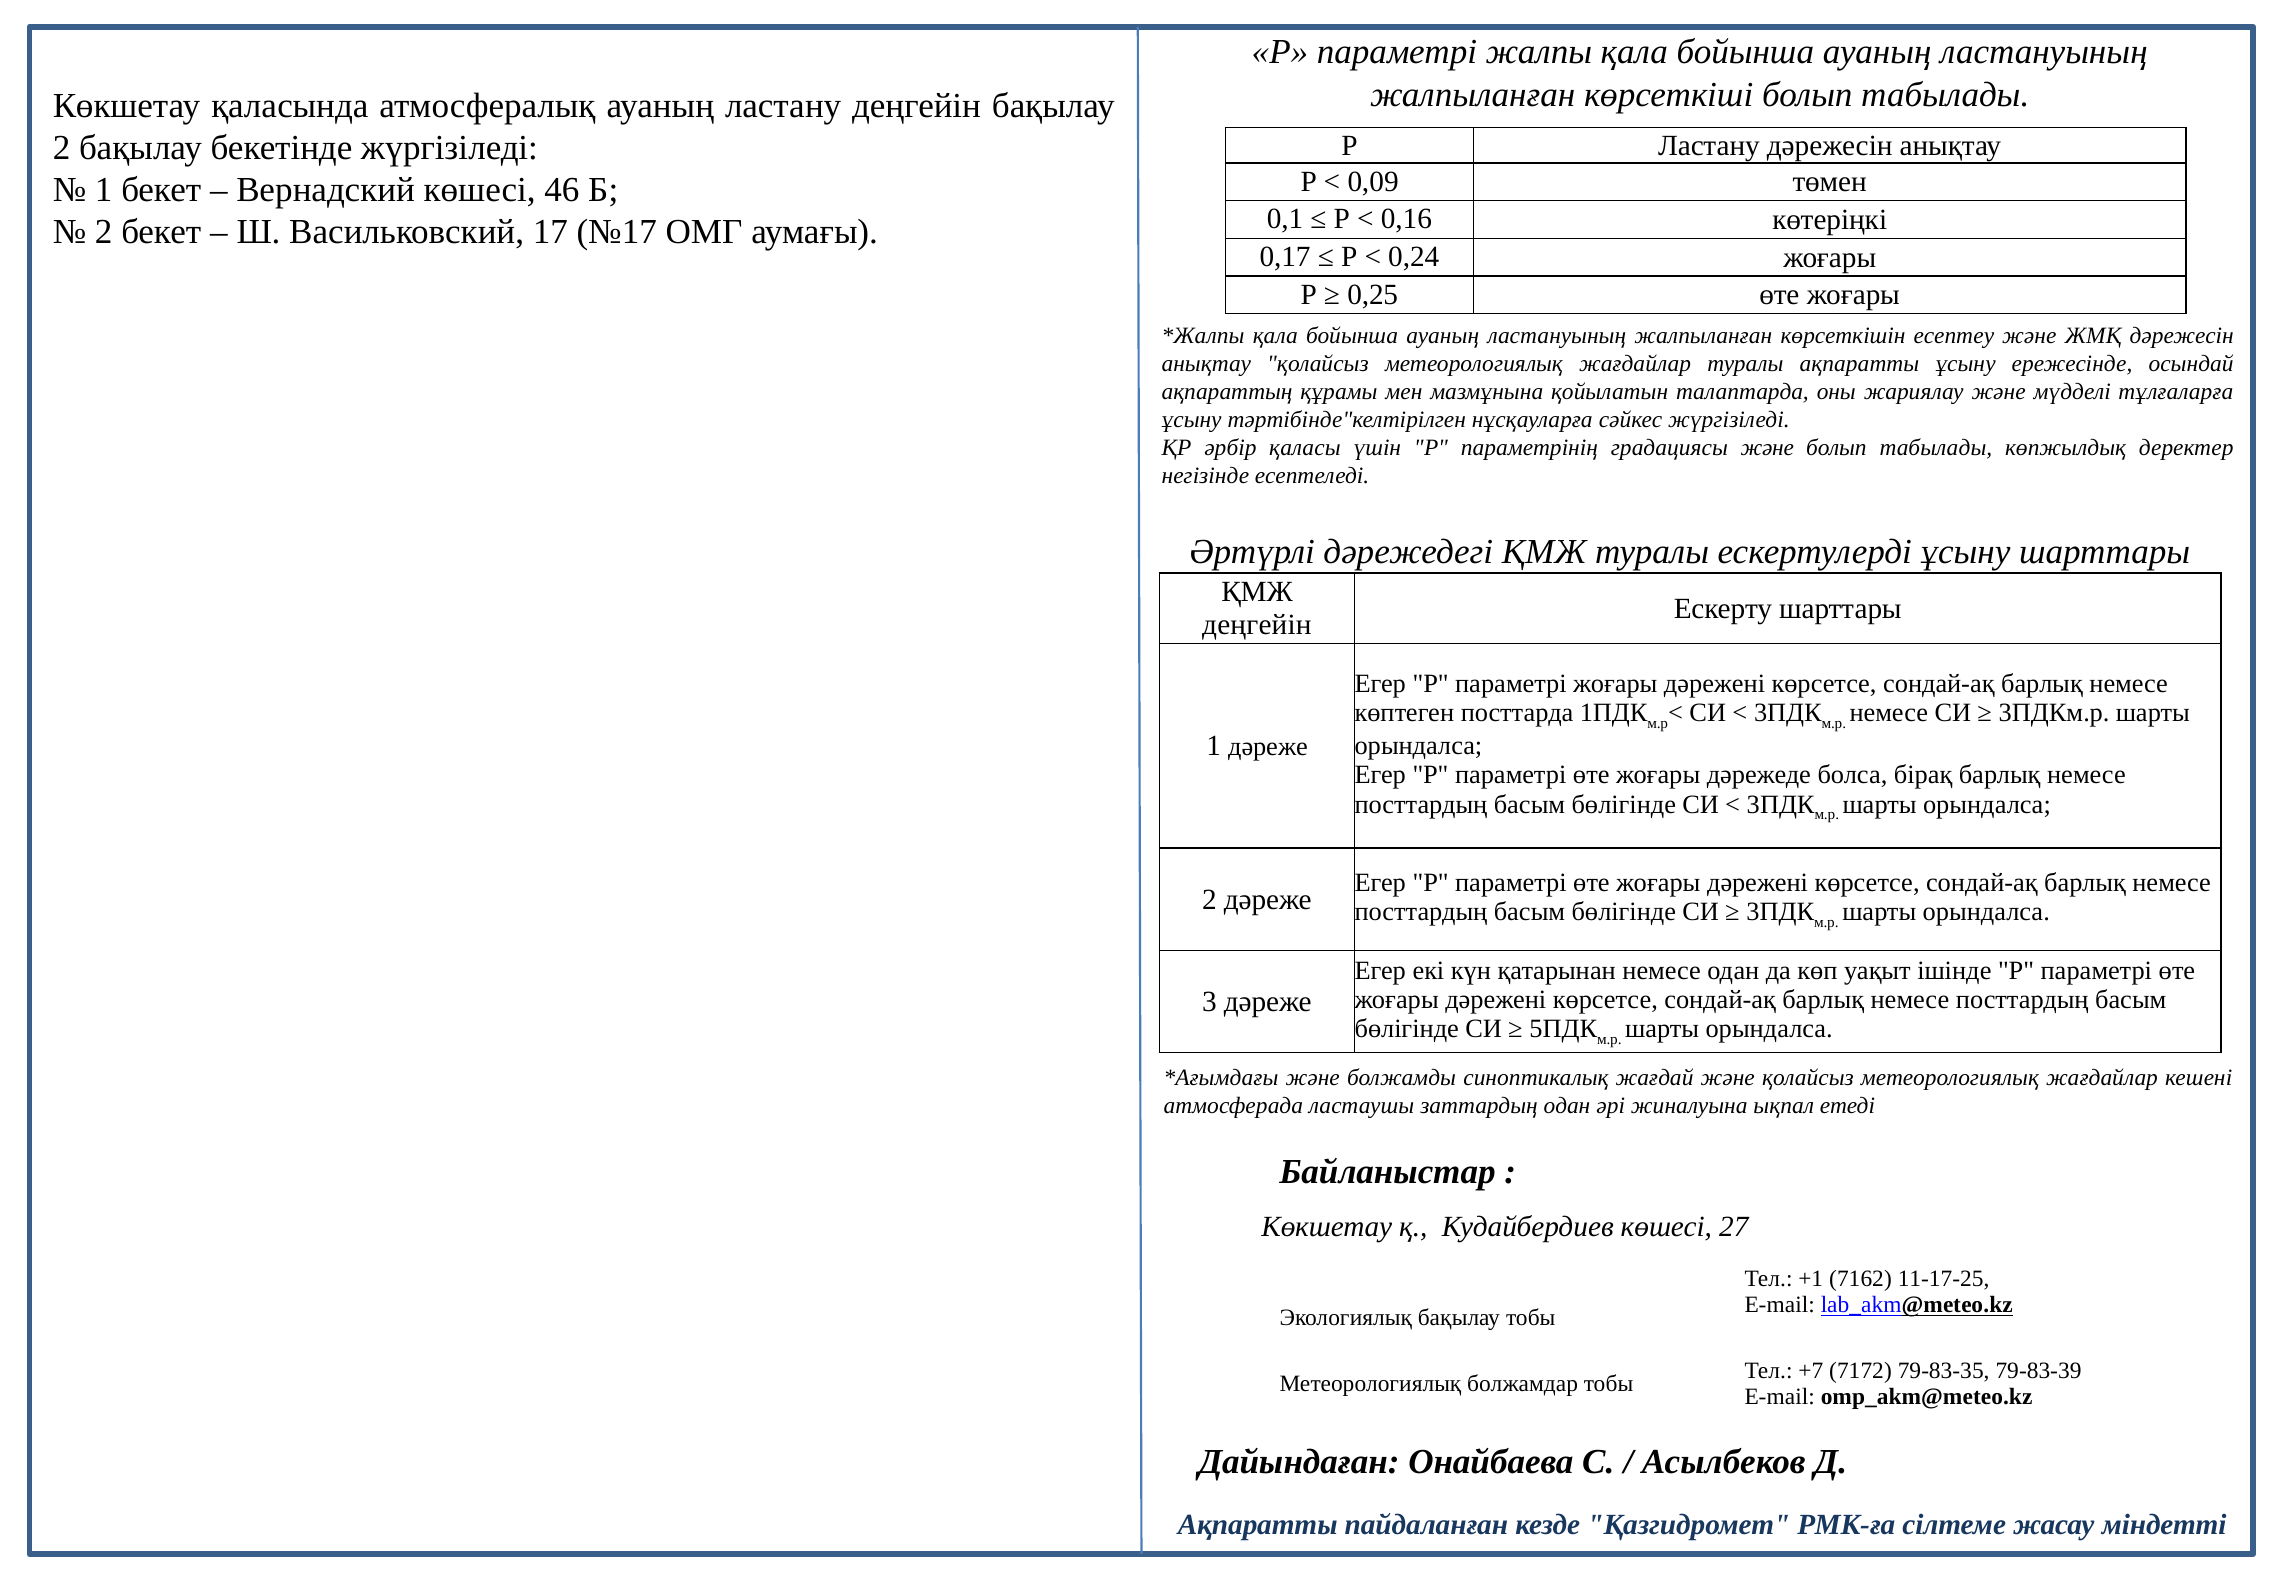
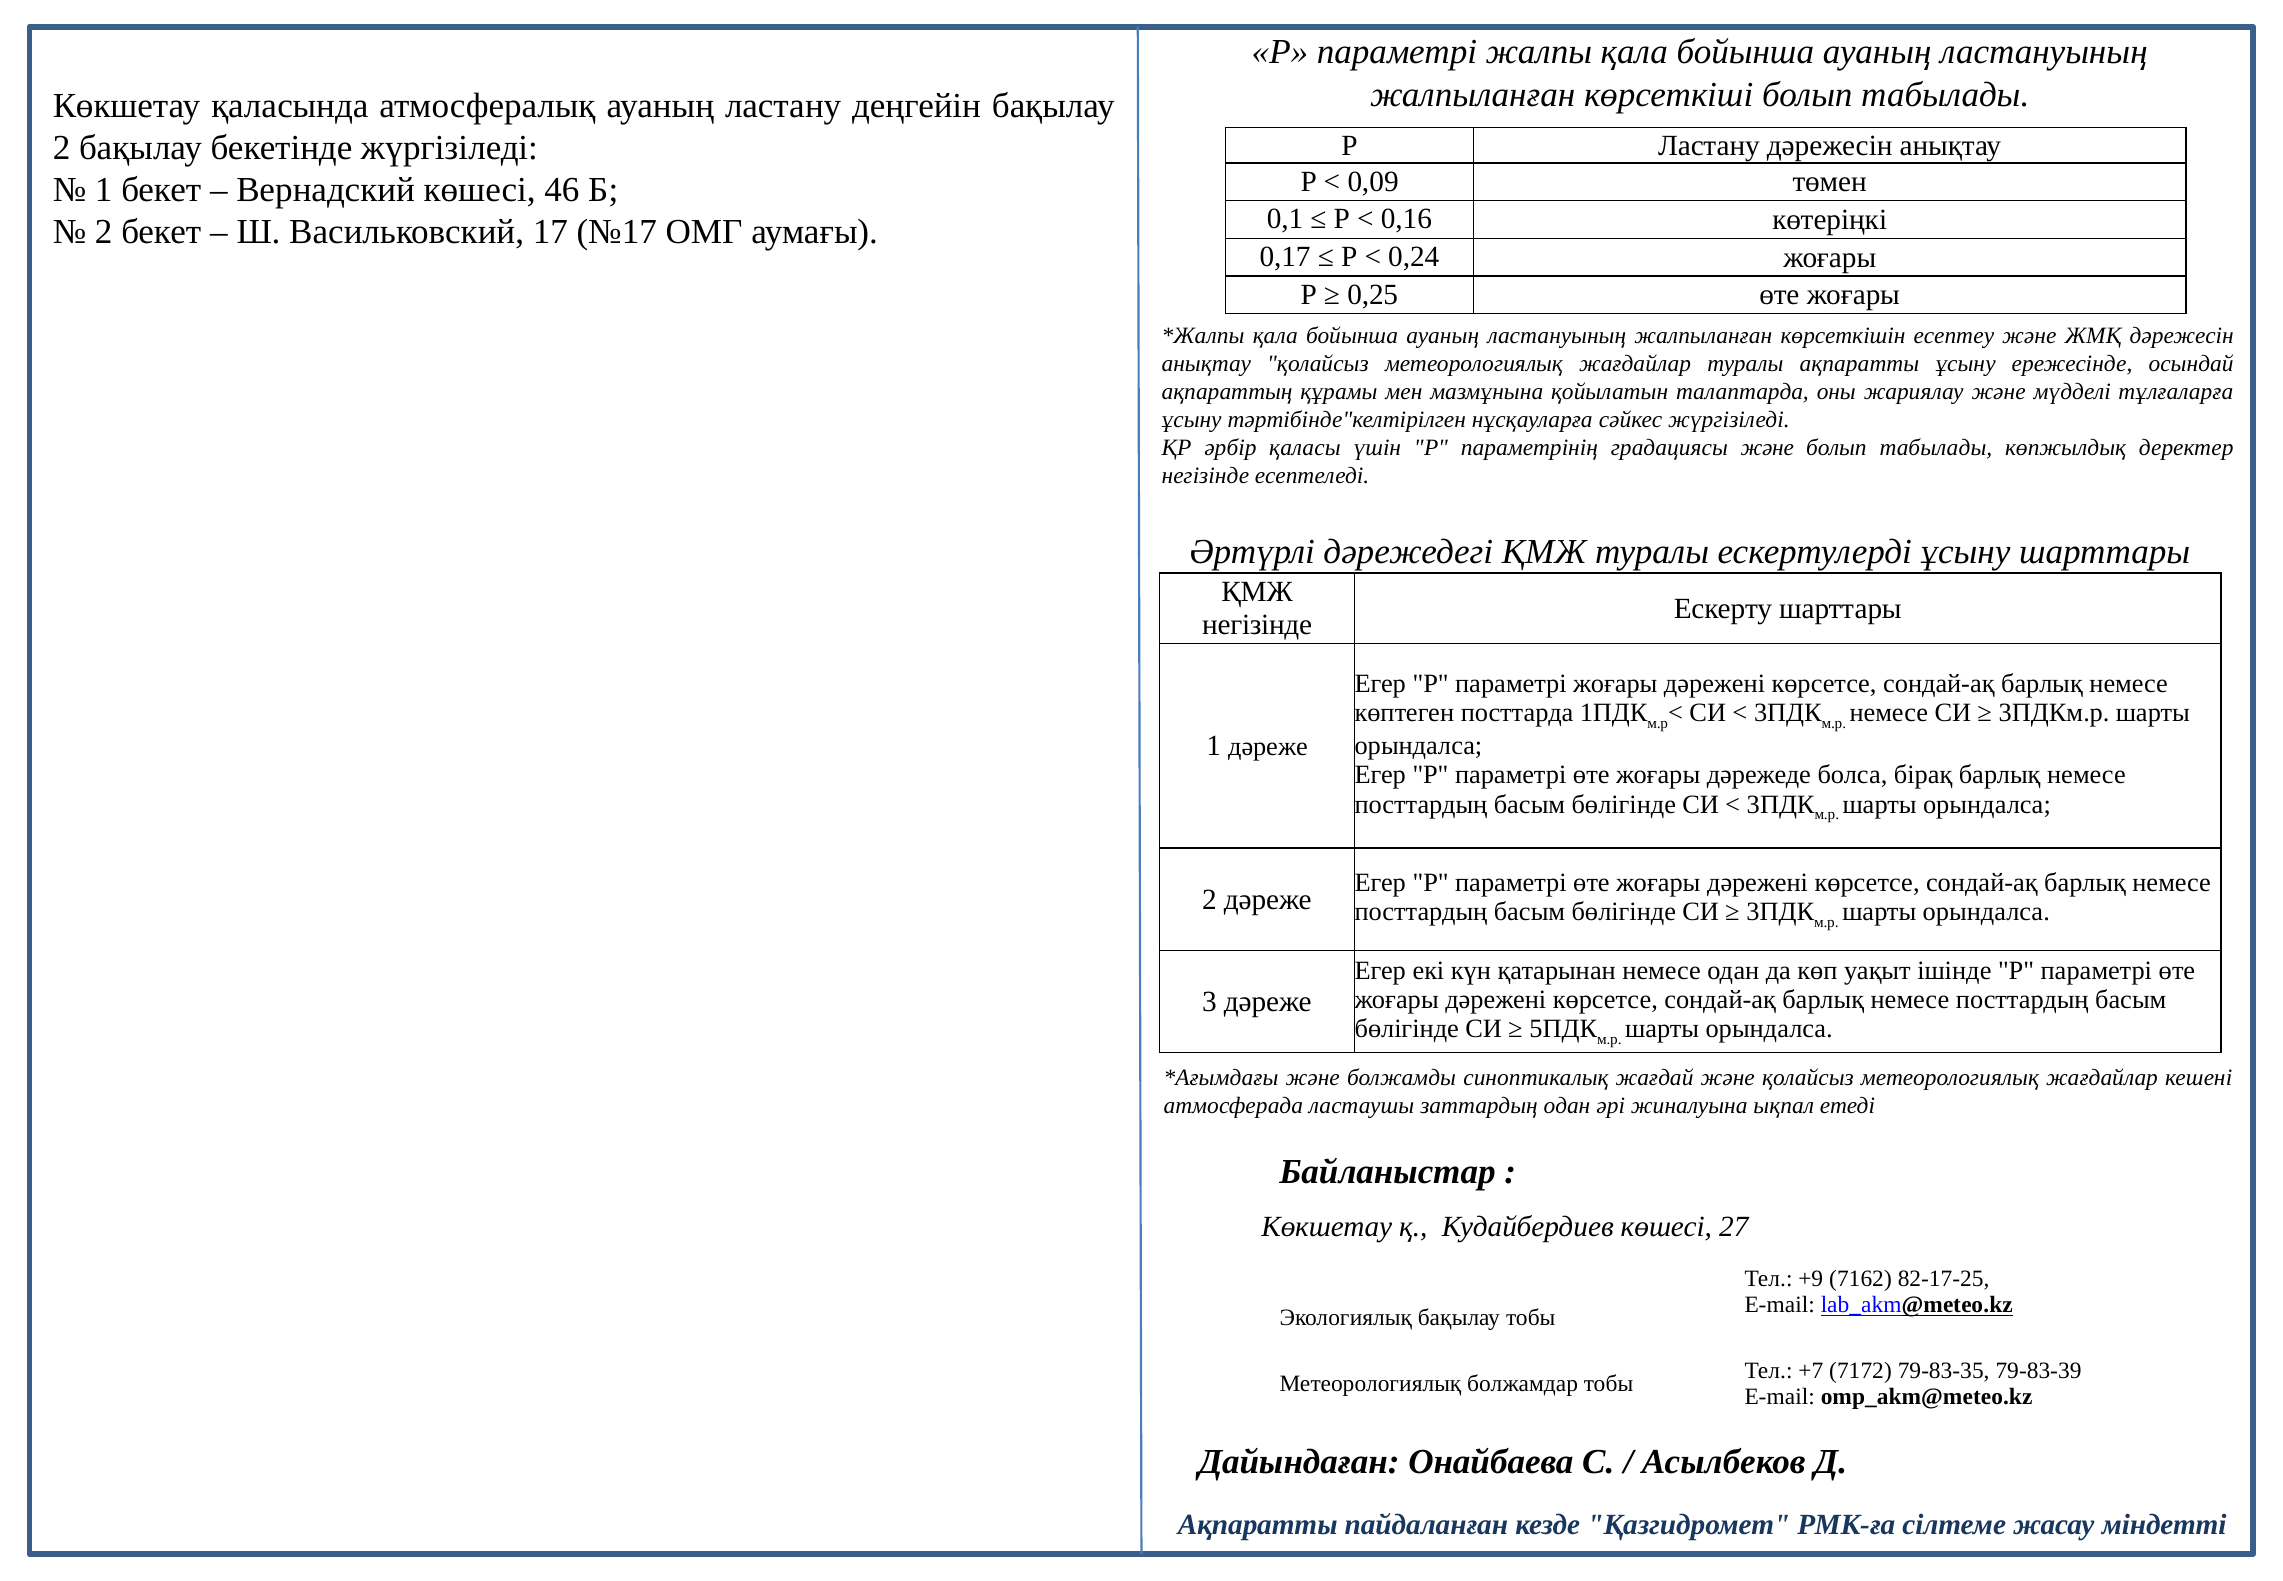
деңгейін: деңгейін -> негізінде (1257, 624)
+1: +1 -> +9 (1811, 1279)
11-17-25: 11-17-25 -> 82-17-25 (1944, 1279)
